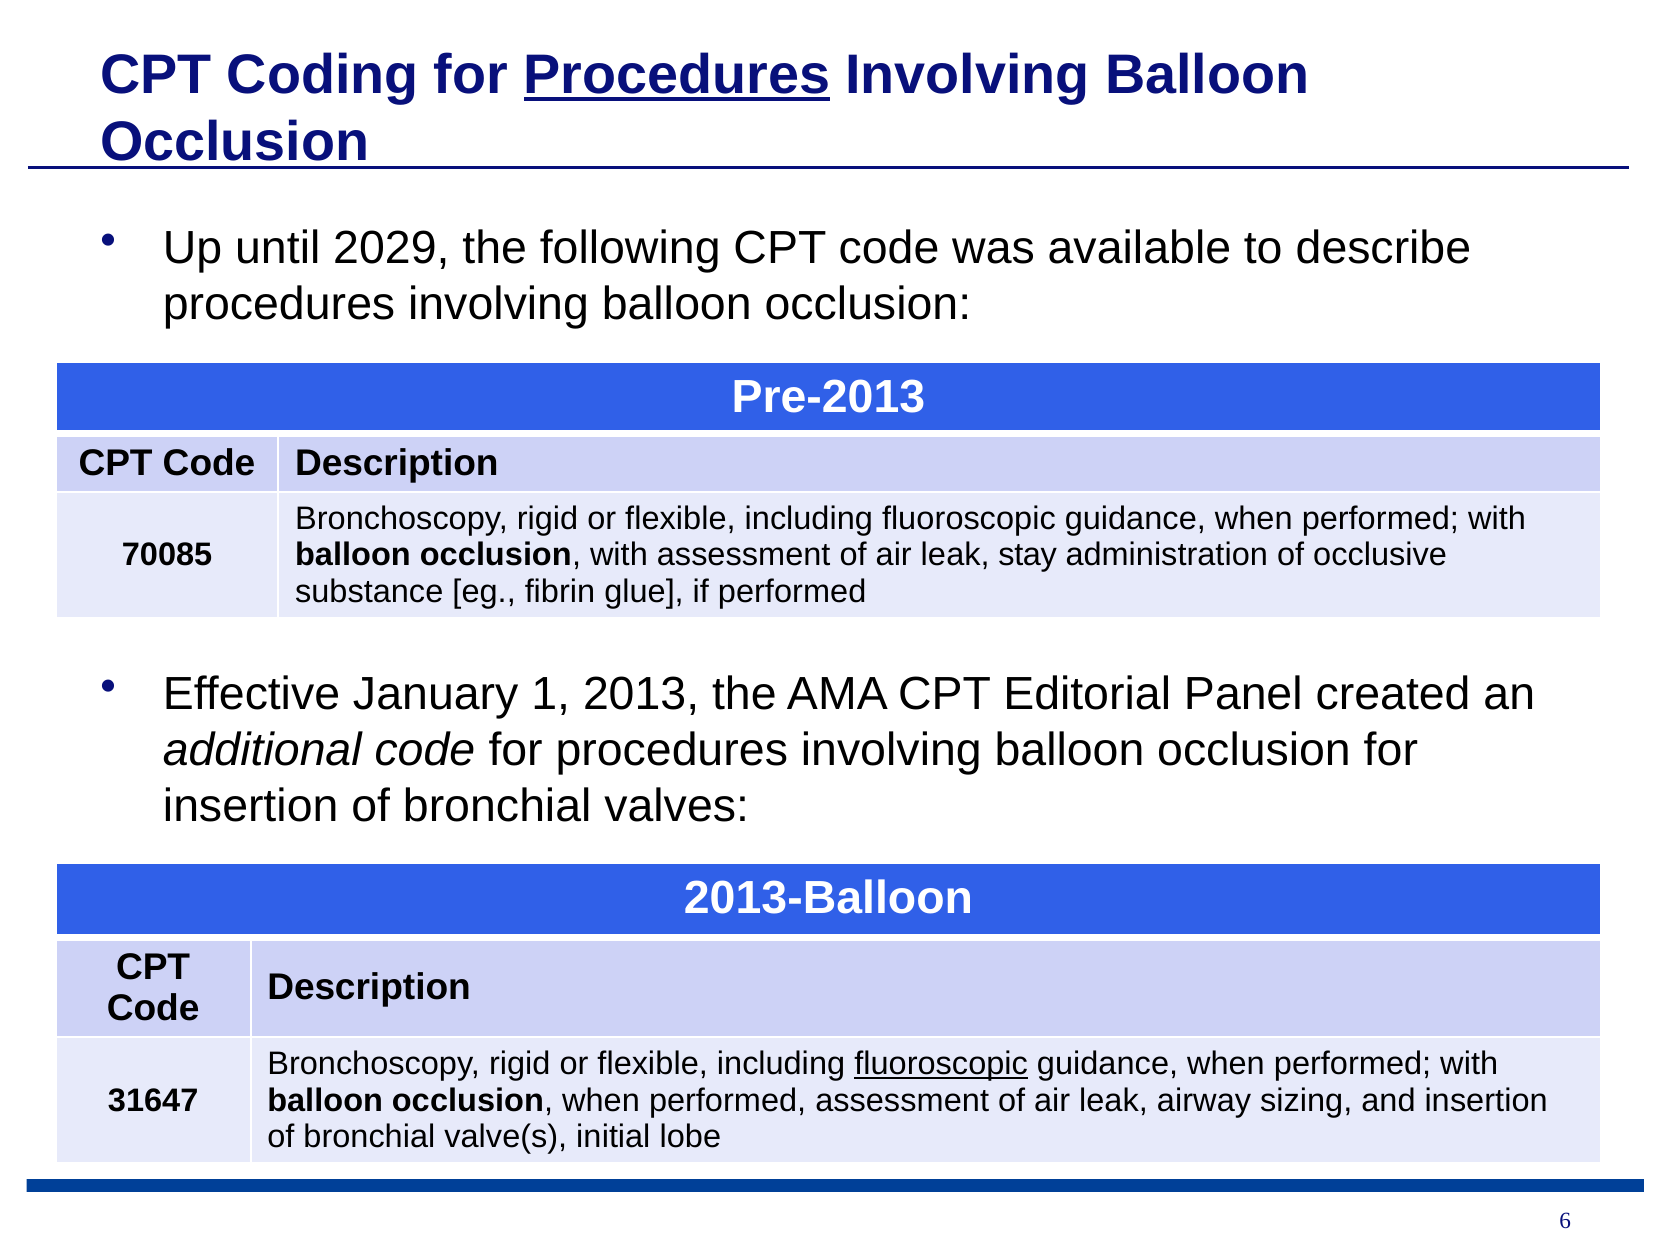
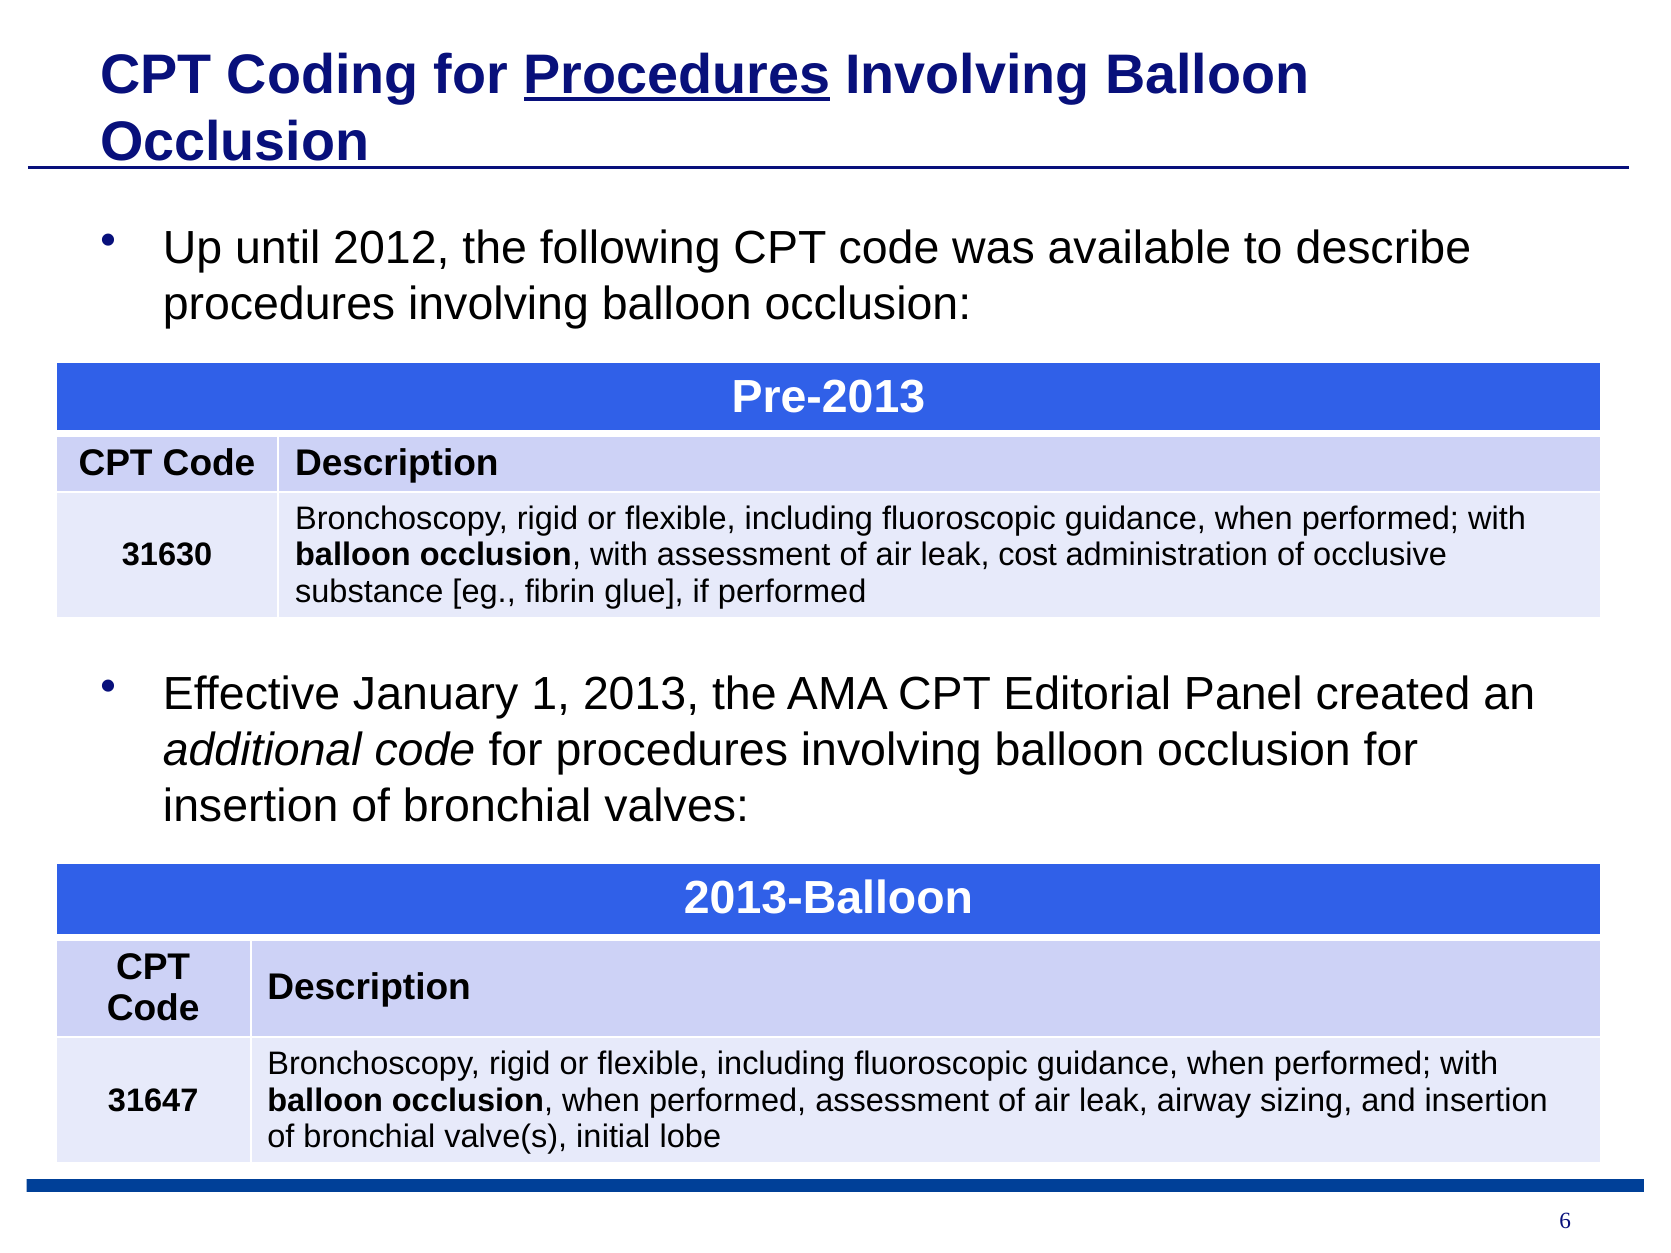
2029: 2029 -> 2012 (391, 248)
70085: 70085 -> 31630 (167, 555)
stay: stay -> cost (1028, 555)
fluoroscopic underline: present -> none (941, 1064)
